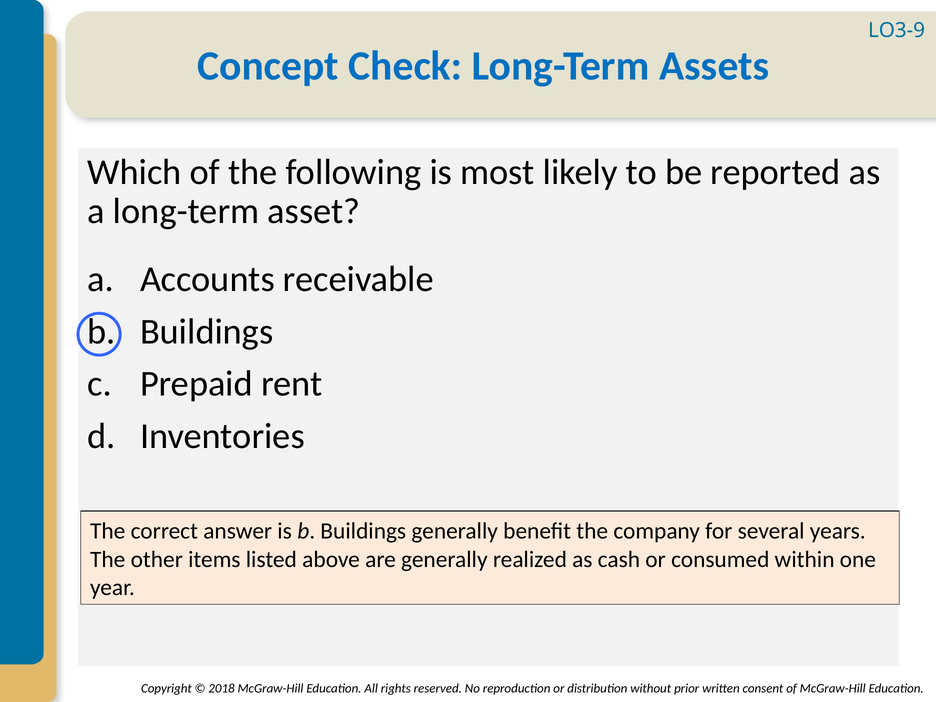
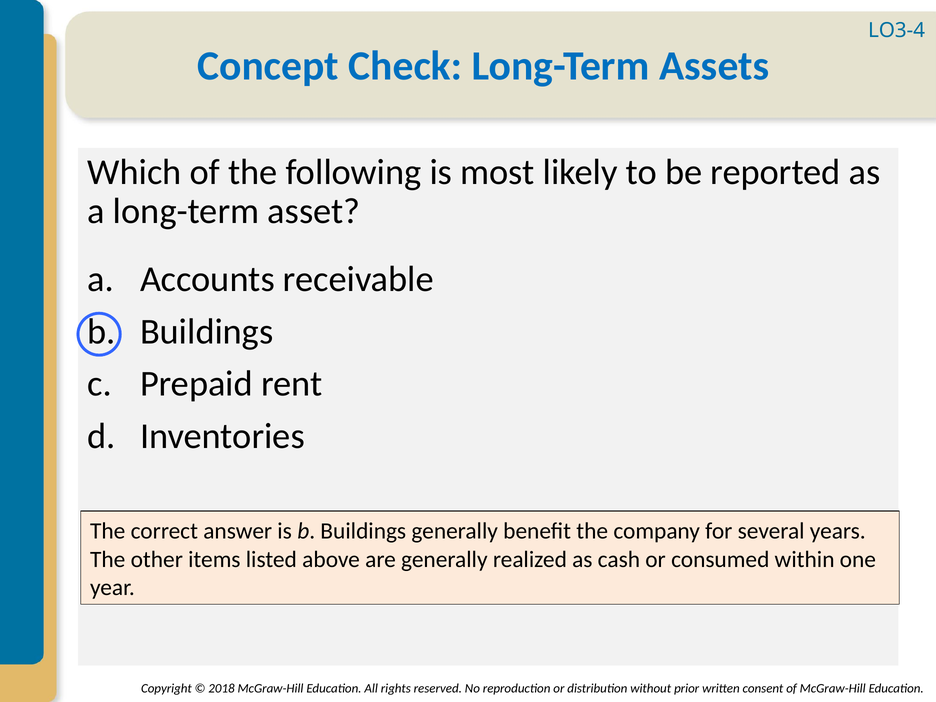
LO3-9: LO3-9 -> LO3-4 (897, 31)
